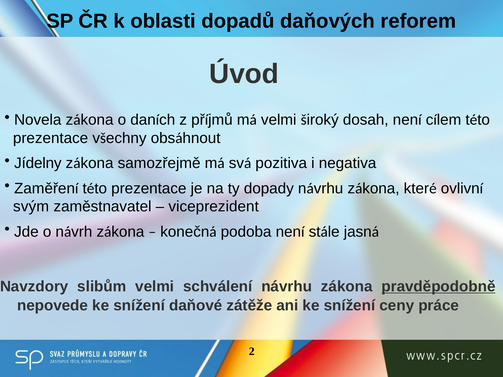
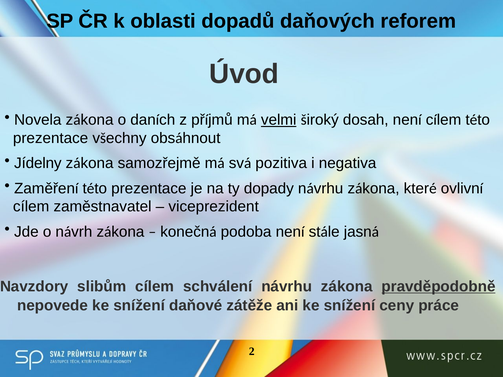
velmi underline: none -> present (279, 120)
svým: svým -> cílem (31, 207)
slibům velmi: velmi -> cílem (155, 287)
